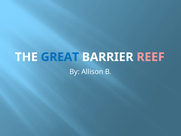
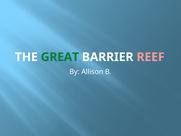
GREAT colour: blue -> green (60, 57)
